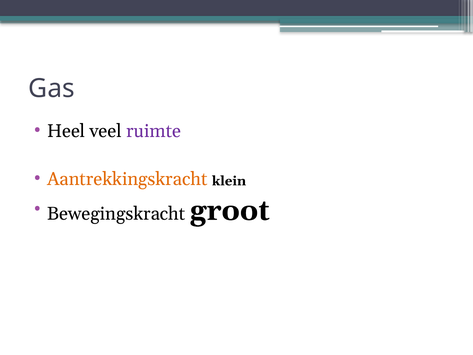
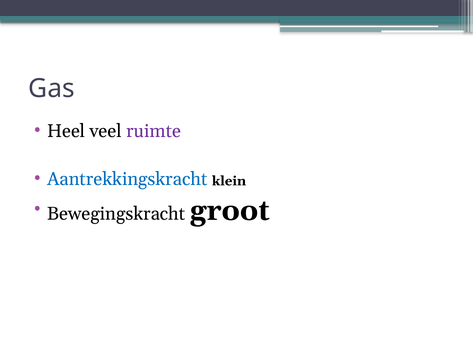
Aantrekkingskracht colour: orange -> blue (127, 179)
